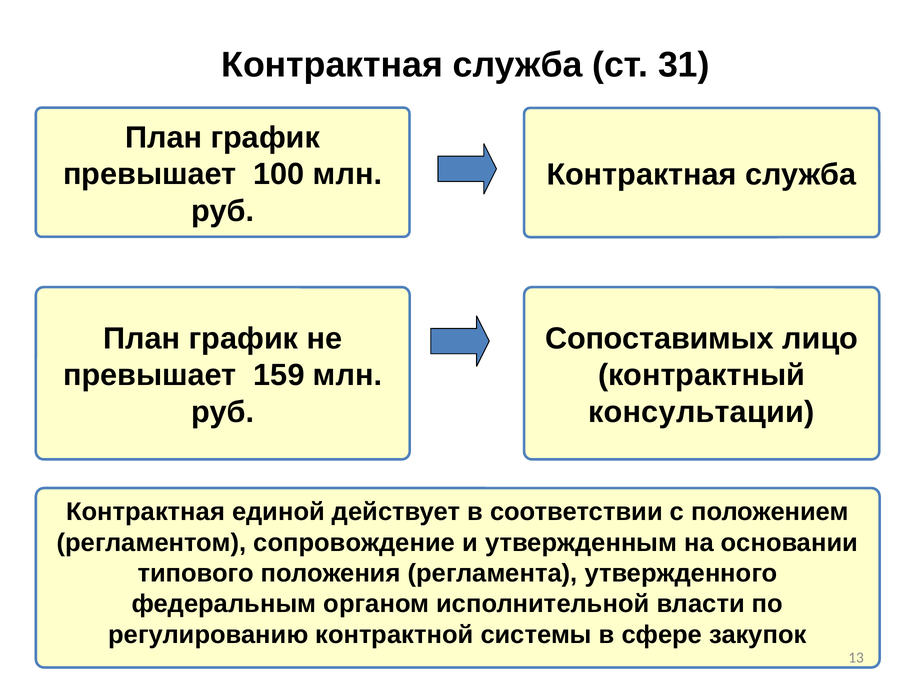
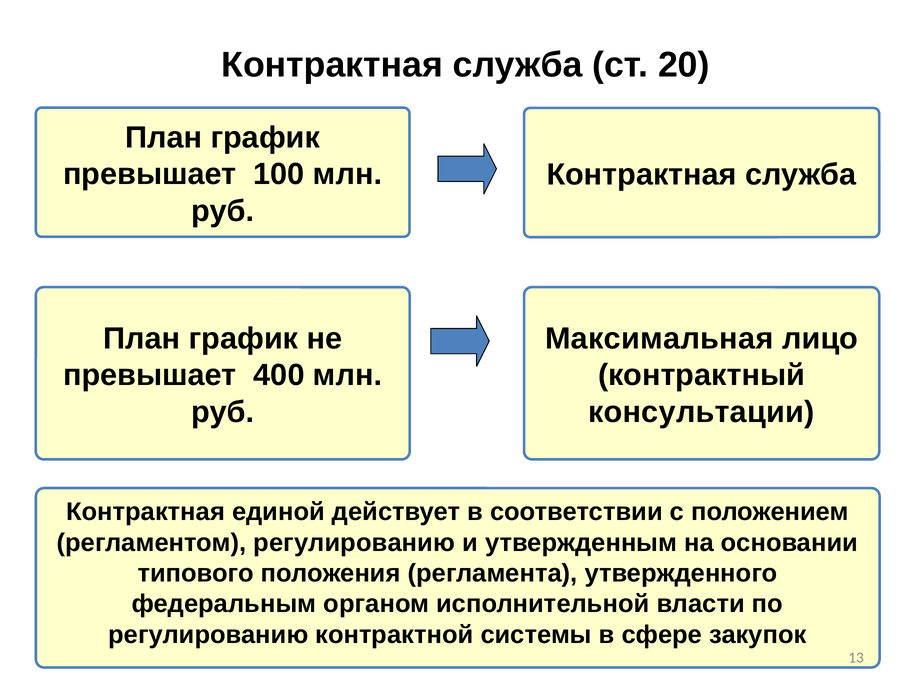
31: 31 -> 20 (684, 65)
Сопоставимых: Сопоставимых -> Максимальная (659, 339)
159: 159 -> 400 (279, 376)
регламентом сопровождение: сопровождение -> регулированию (354, 543)
